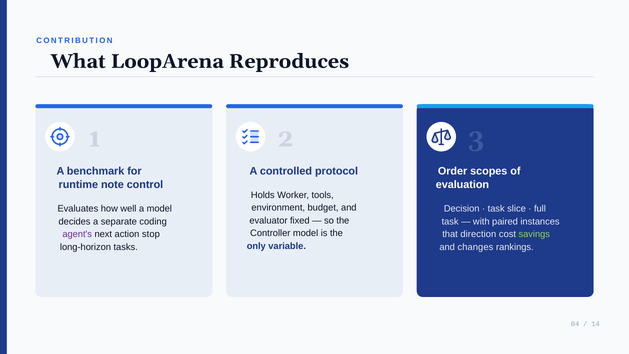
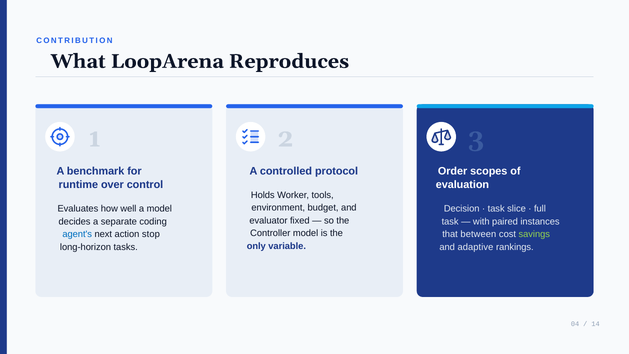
note: note -> over (112, 185)
agent's colour: purple -> blue (77, 234)
direction: direction -> between (478, 234)
changes: changes -> adaptive (475, 247)
